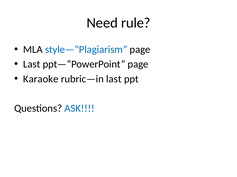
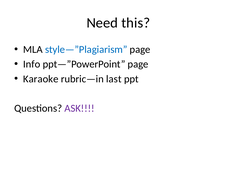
rule: rule -> this (136, 23)
Last: Last -> Info (32, 64)
ASK colour: blue -> purple (79, 109)
